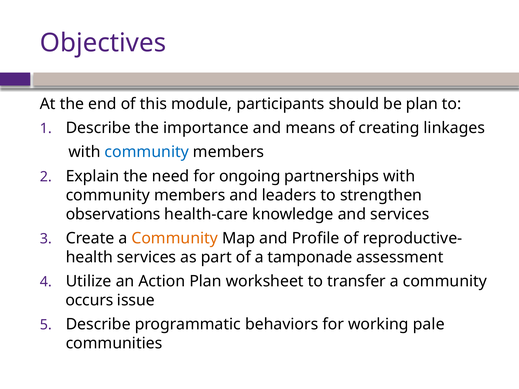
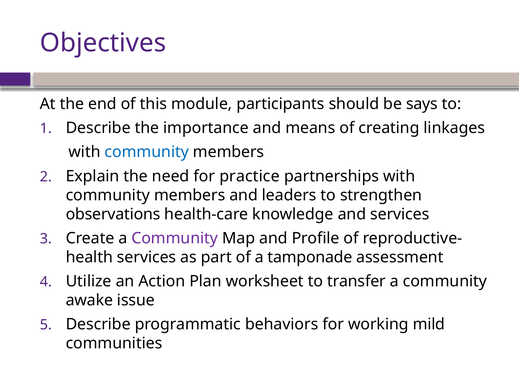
be plan: plan -> says (422, 104)
ongoing: ongoing -> practice (250, 176)
Community colour: orange -> purple (175, 238)
occurs: occurs -> awake (89, 300)
pale: pale -> mild (429, 325)
